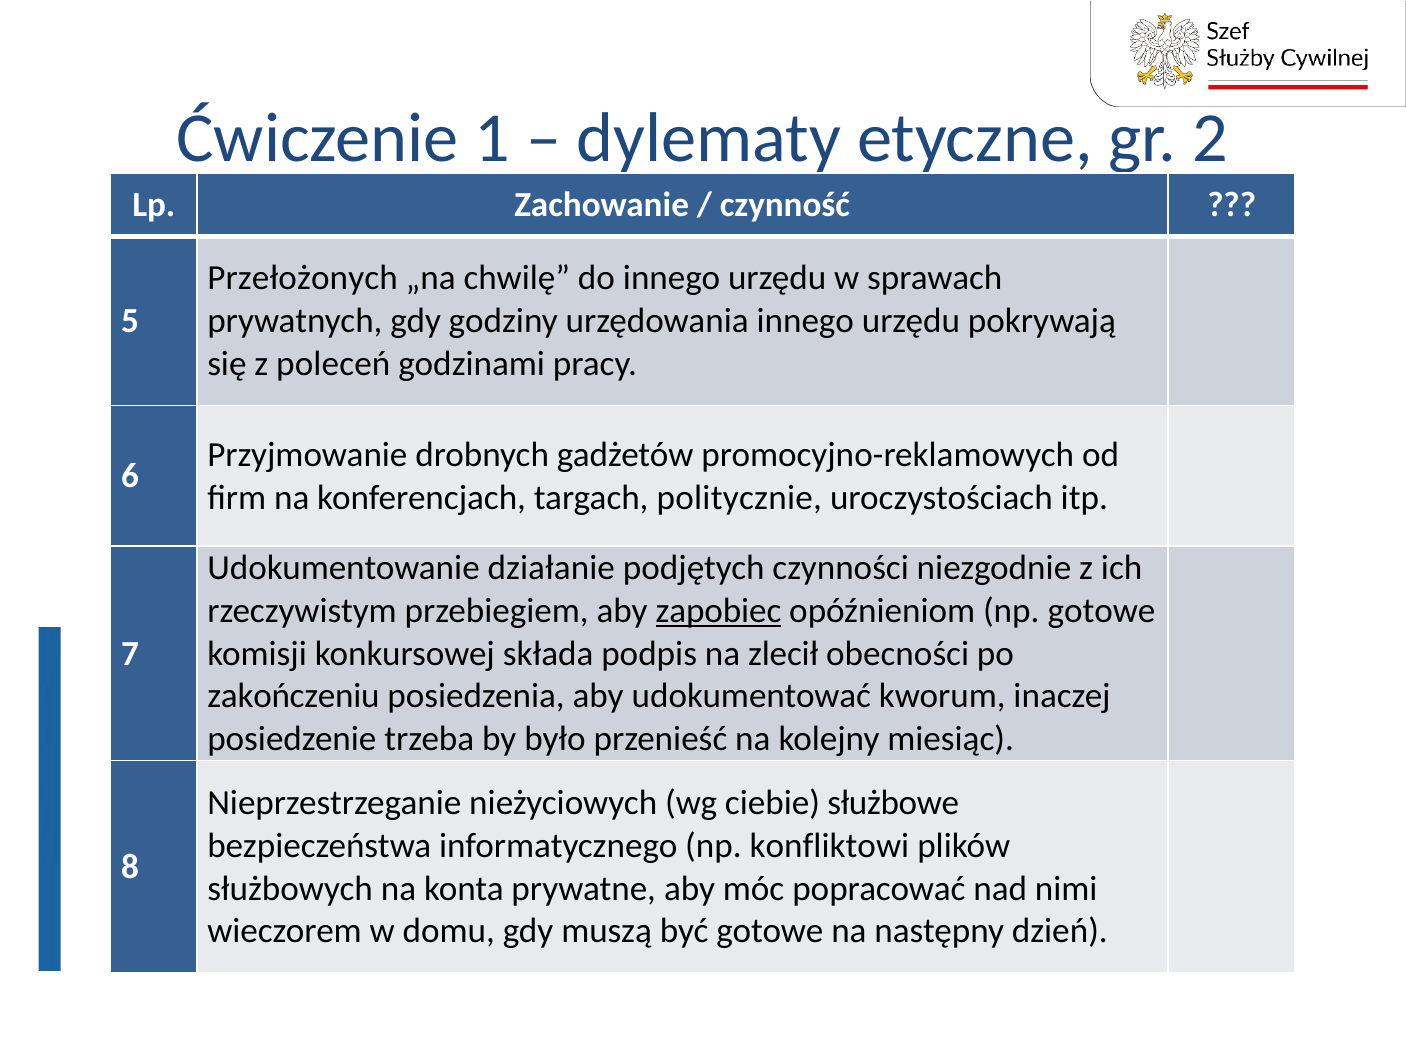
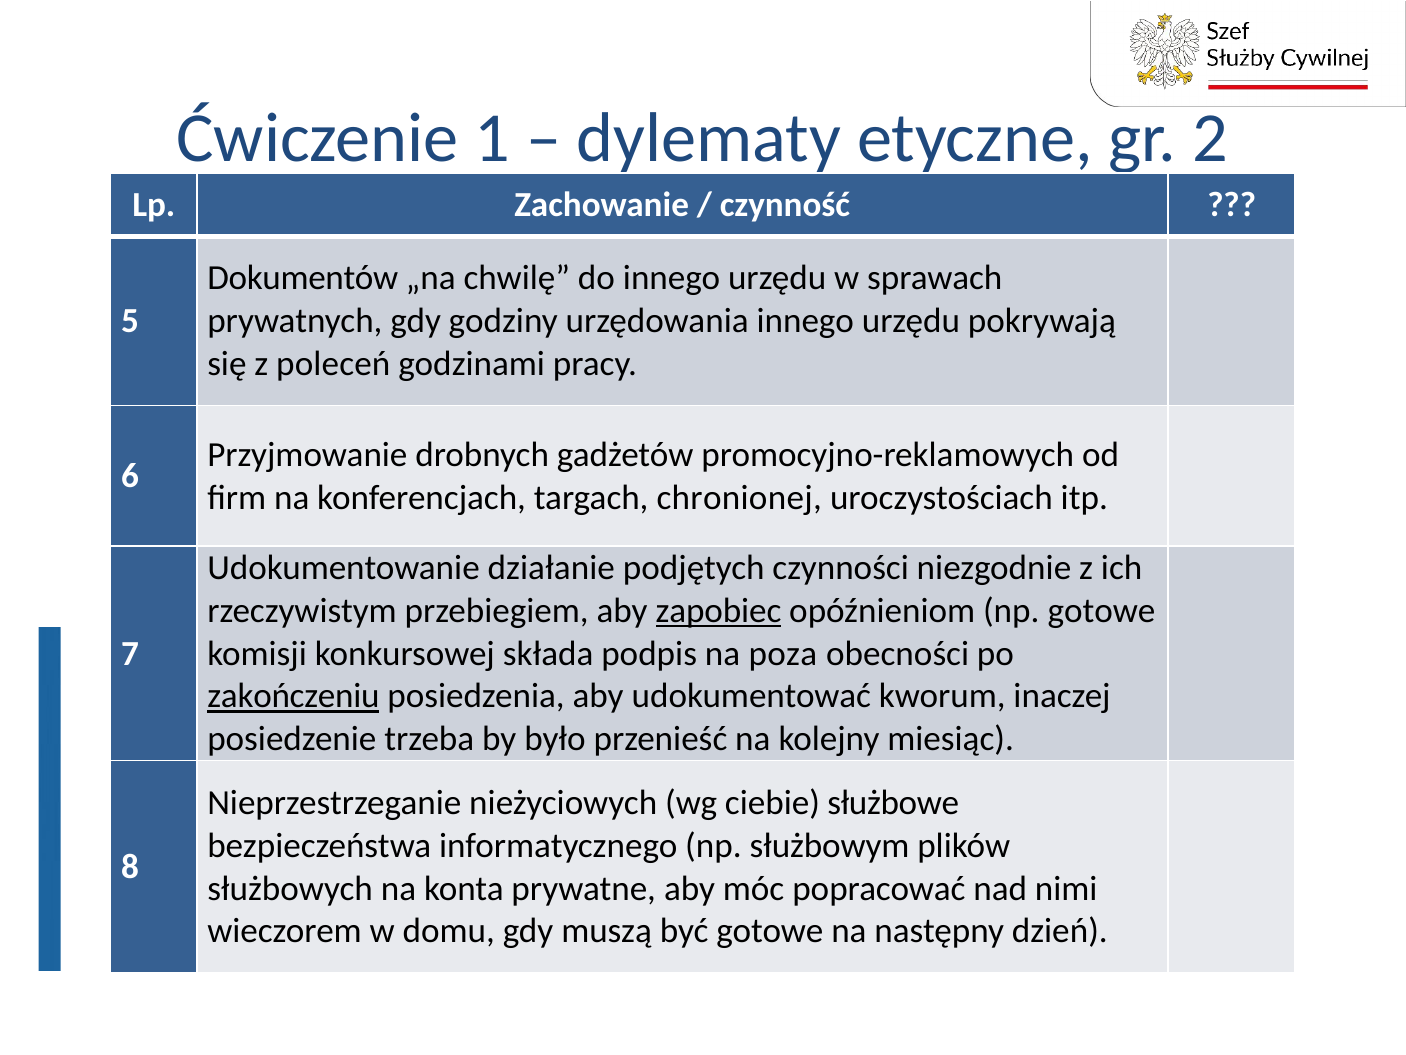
Przełożonych: Przełożonych -> Dokumentów (303, 278)
politycznie: politycznie -> chronionej (739, 497)
zlecił: zlecił -> poza (783, 653)
zakończeniu underline: none -> present (293, 696)
konfliktowi: konfliktowi -> służbowym (829, 845)
